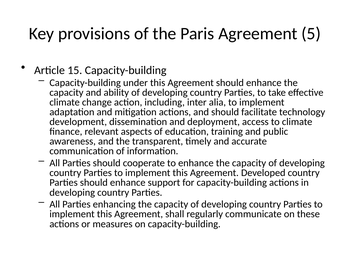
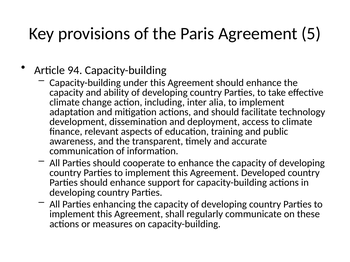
15: 15 -> 94 (75, 70)
